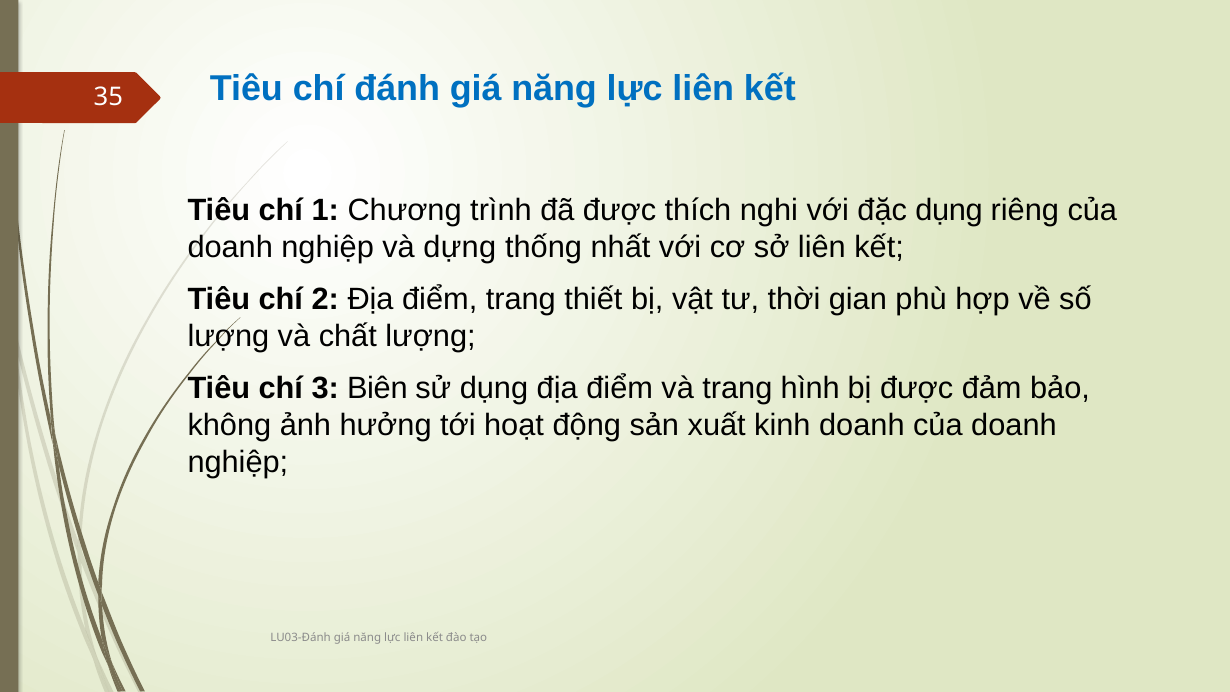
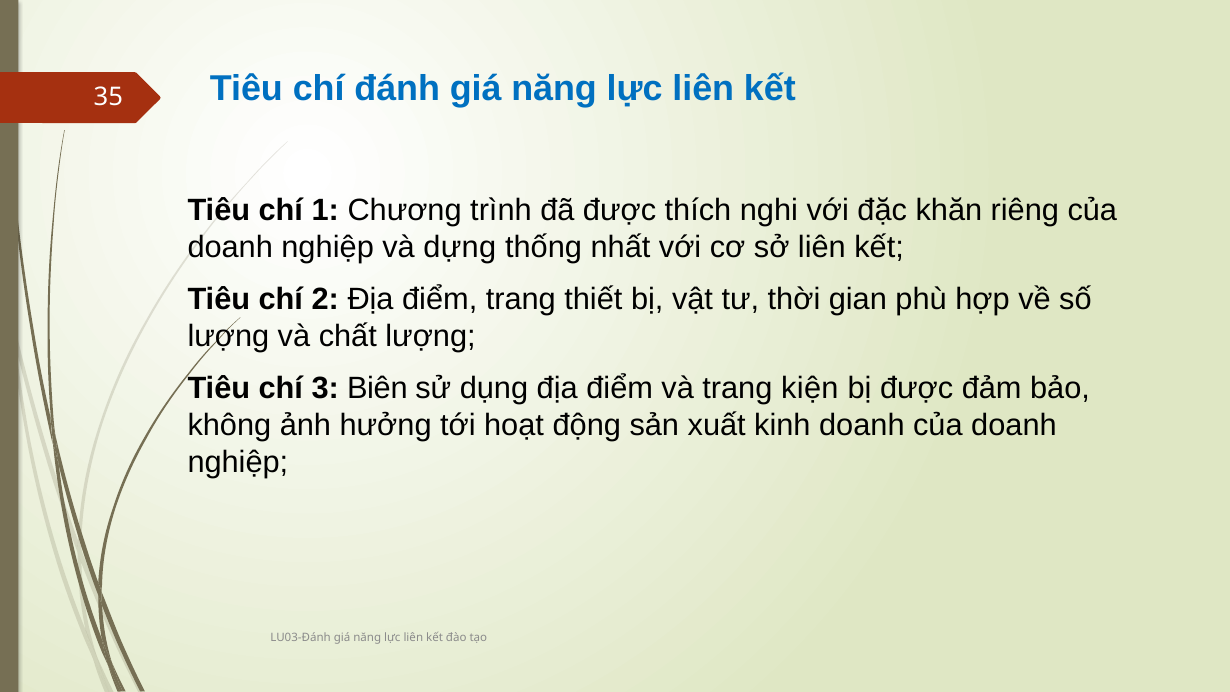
đặc dụng: dụng -> khăn (949, 210)
hình: hình -> kiện (810, 388)
